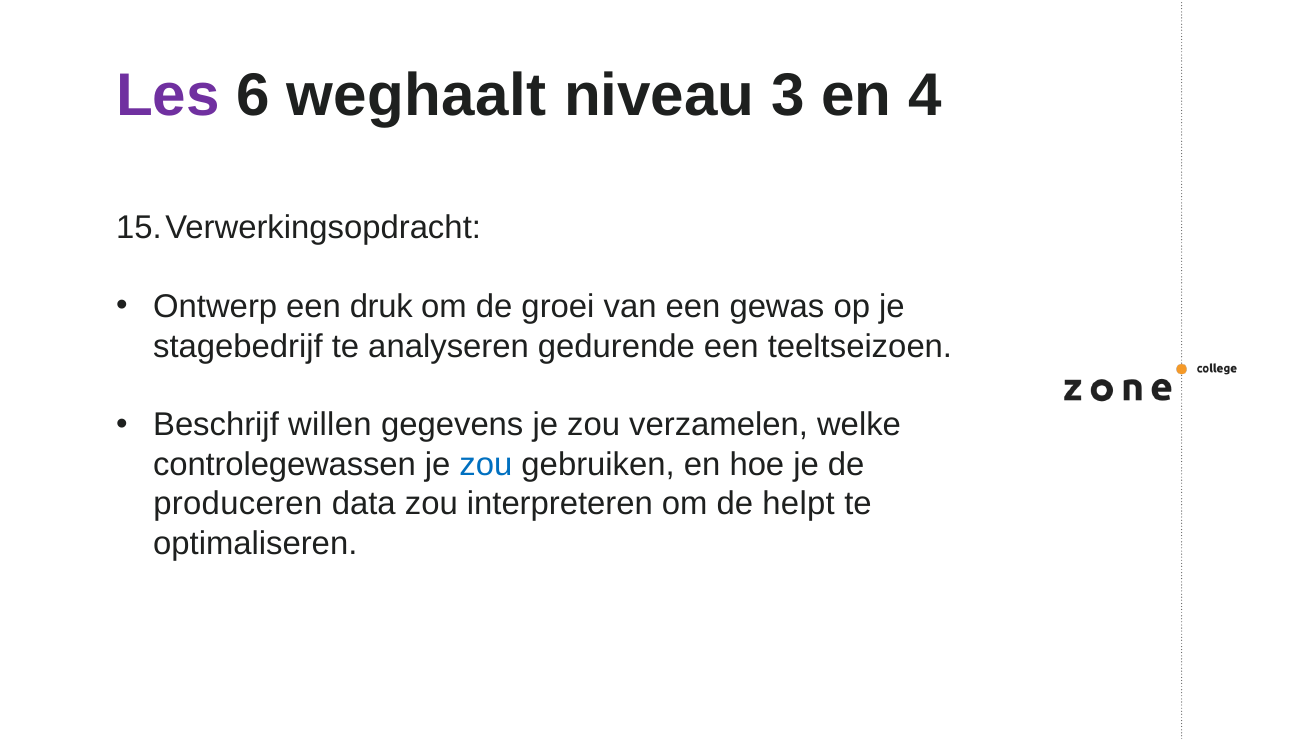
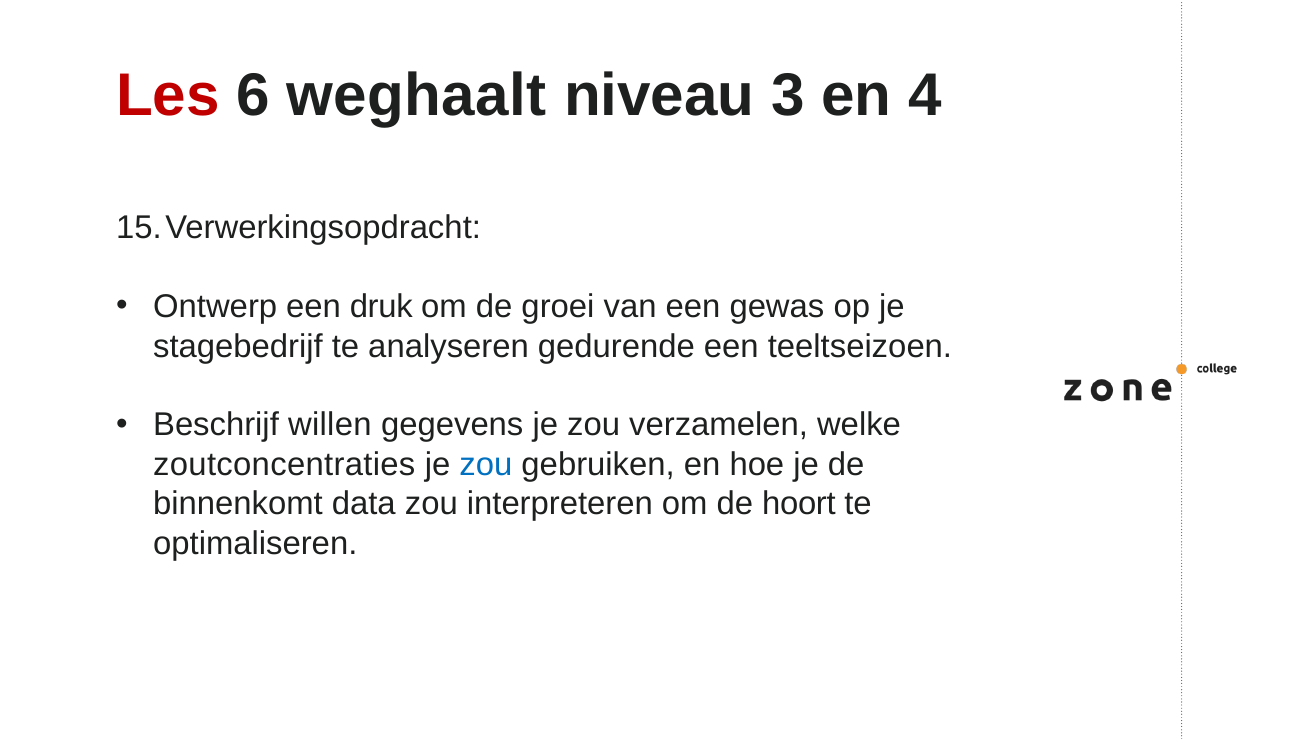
Les colour: purple -> red (168, 96)
controlegewassen: controlegewassen -> zoutconcentraties (284, 464)
produceren: produceren -> binnenkomt (238, 504)
helpt: helpt -> hoort (799, 504)
